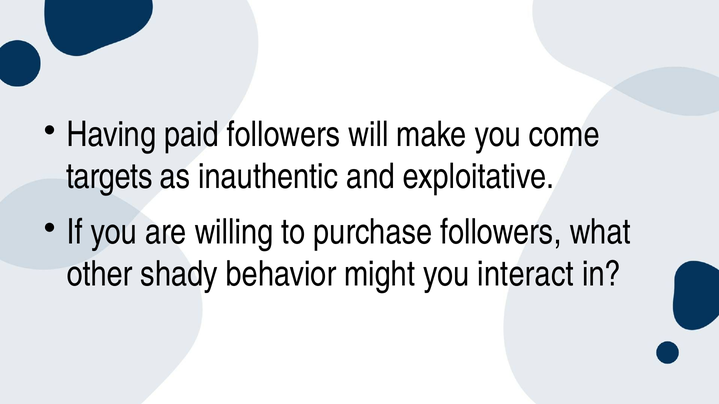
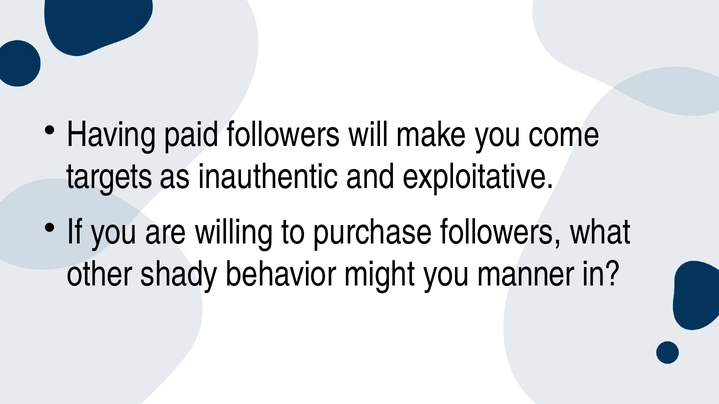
interact: interact -> manner (526, 275)
